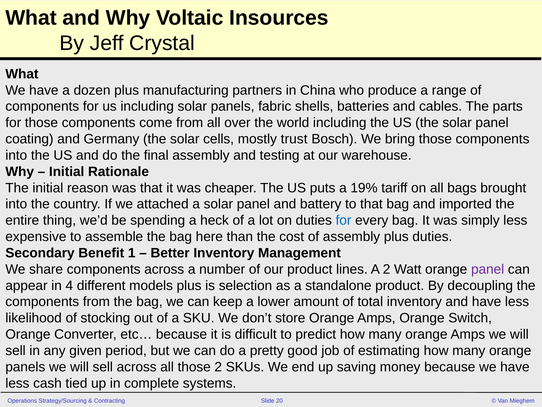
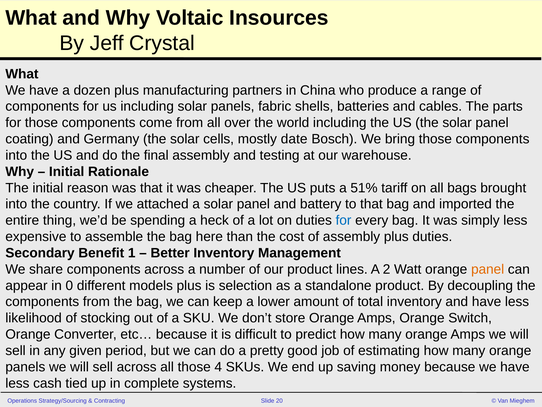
trust: trust -> date (294, 139)
19%: 19% -> 51% (364, 188)
panel colour: purple -> orange (488, 269)
4: 4 -> 0 (69, 285)
those 2: 2 -> 4 (218, 366)
